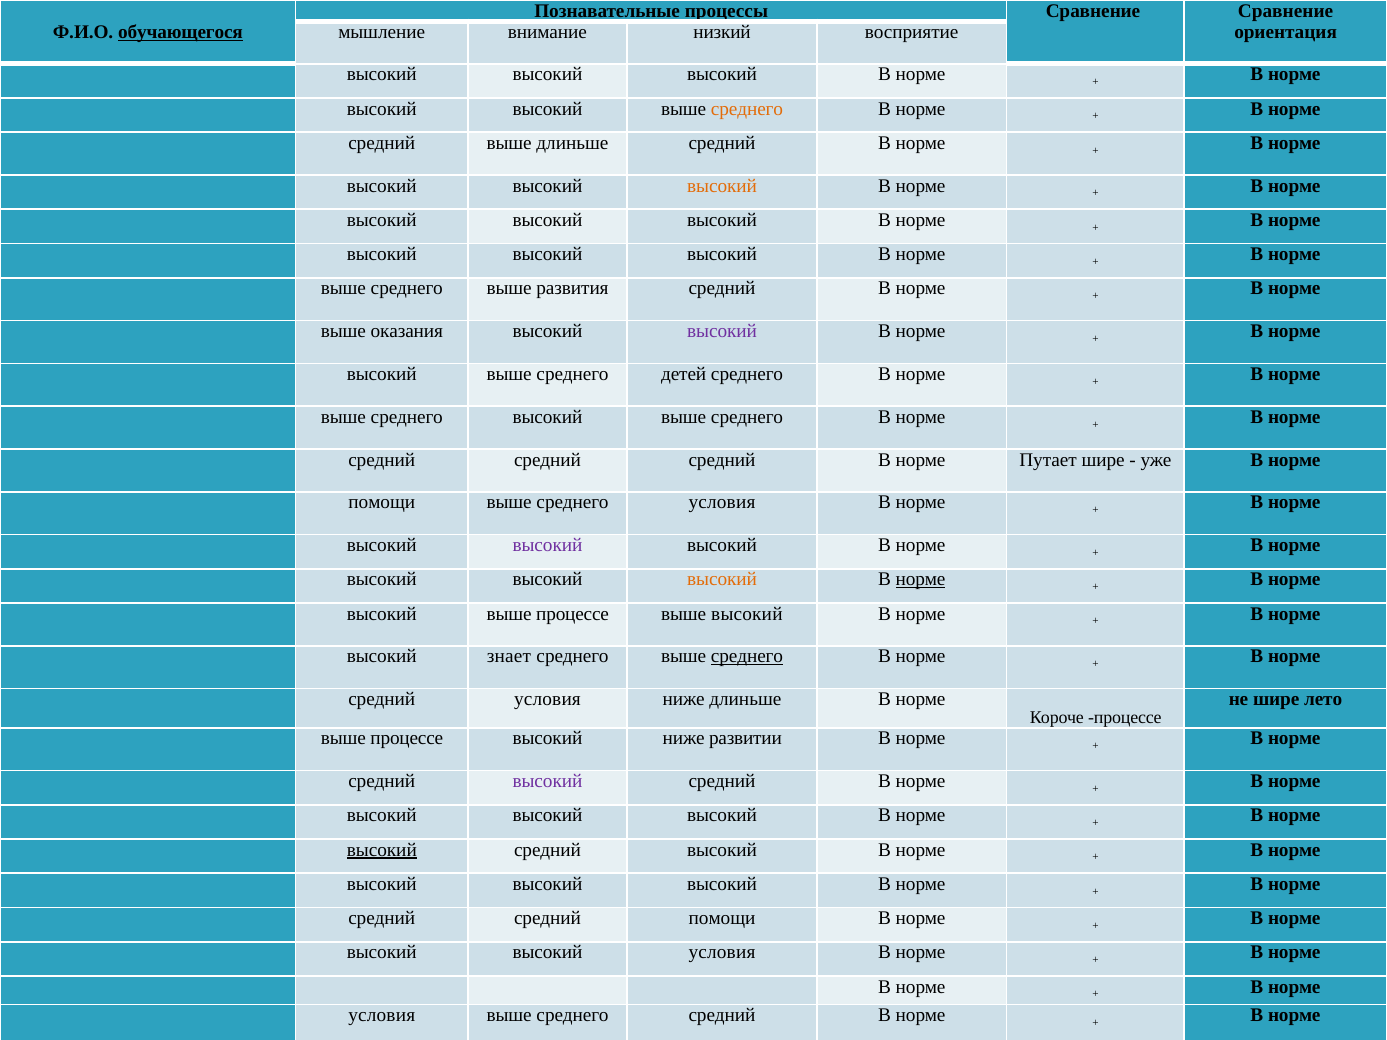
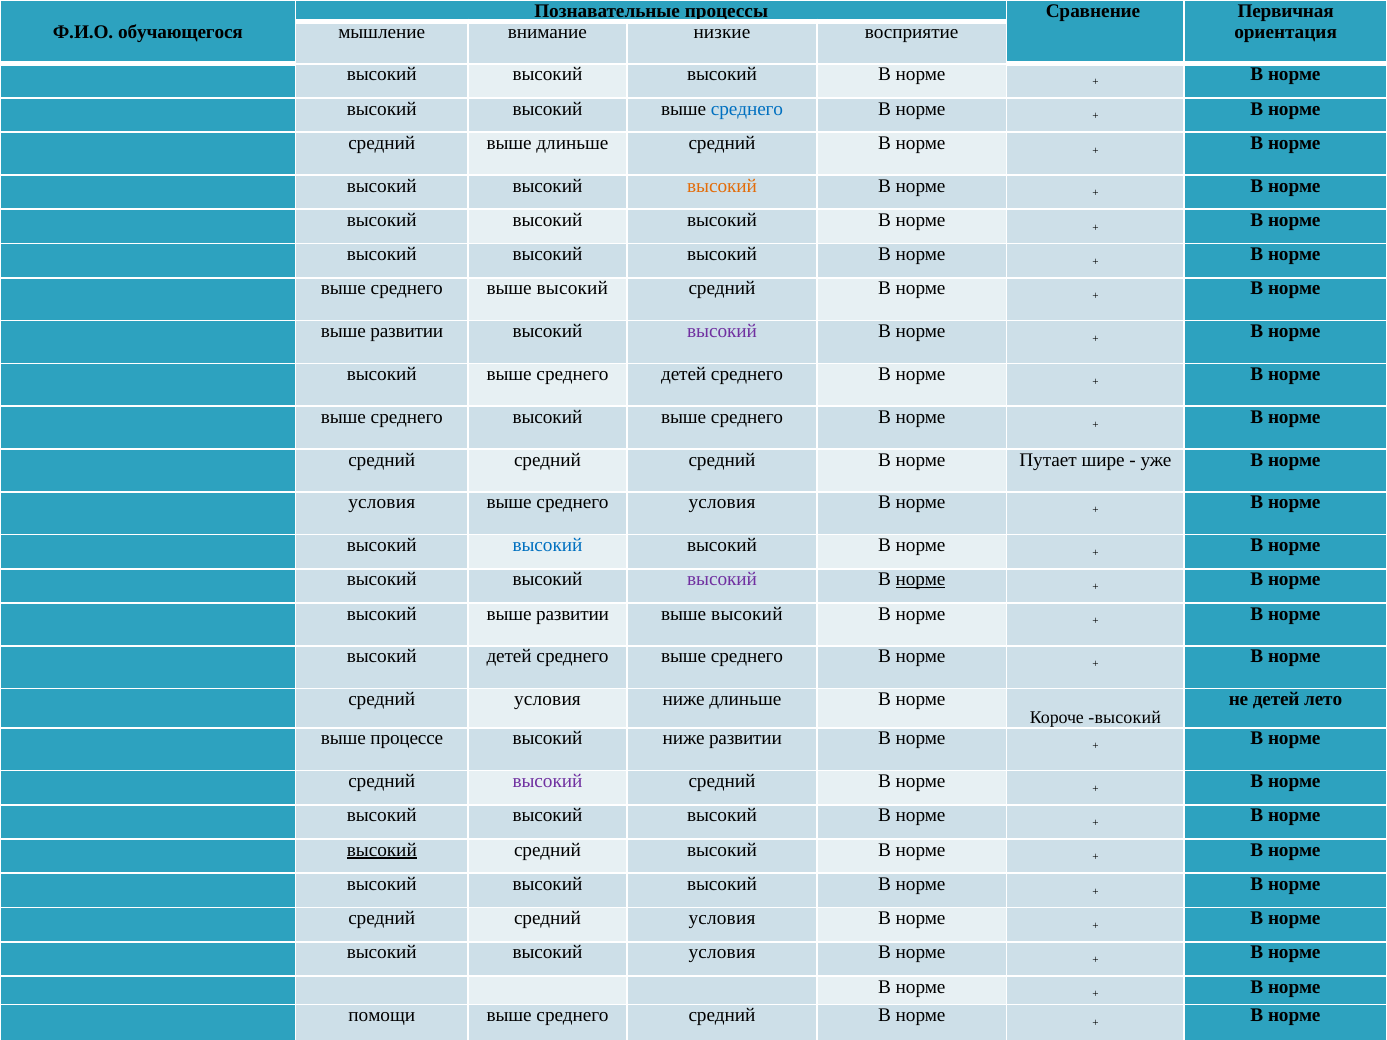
Сравнение Сравнение: Сравнение -> Первичная (1286, 11)
обучающегося underline: present -> none (181, 32)
низкий: низкий -> низкие (722, 32)
среднего colour: orange -> blue (747, 109)
среднего выше развития: развития -> высокий (572, 289)
оказания: оказания -> развитии (407, 331)
помощи: помощи -> условия (382, 503)
высокий colour: purple -> blue (548, 545)
высокий colour: orange -> purple (722, 580)
высокий выше процессе: процессе -> развитии (573, 614)
высокий знает: знает -> детей (509, 657)
среднего underline: present -> none (747, 657)
не шире: шире -> детей (1276, 700)
Короче процессе: процессе -> высокий (1125, 718)
средний средний помощи: помощи -> условия (722, 918)
условия: условия -> помощи (382, 1015)
